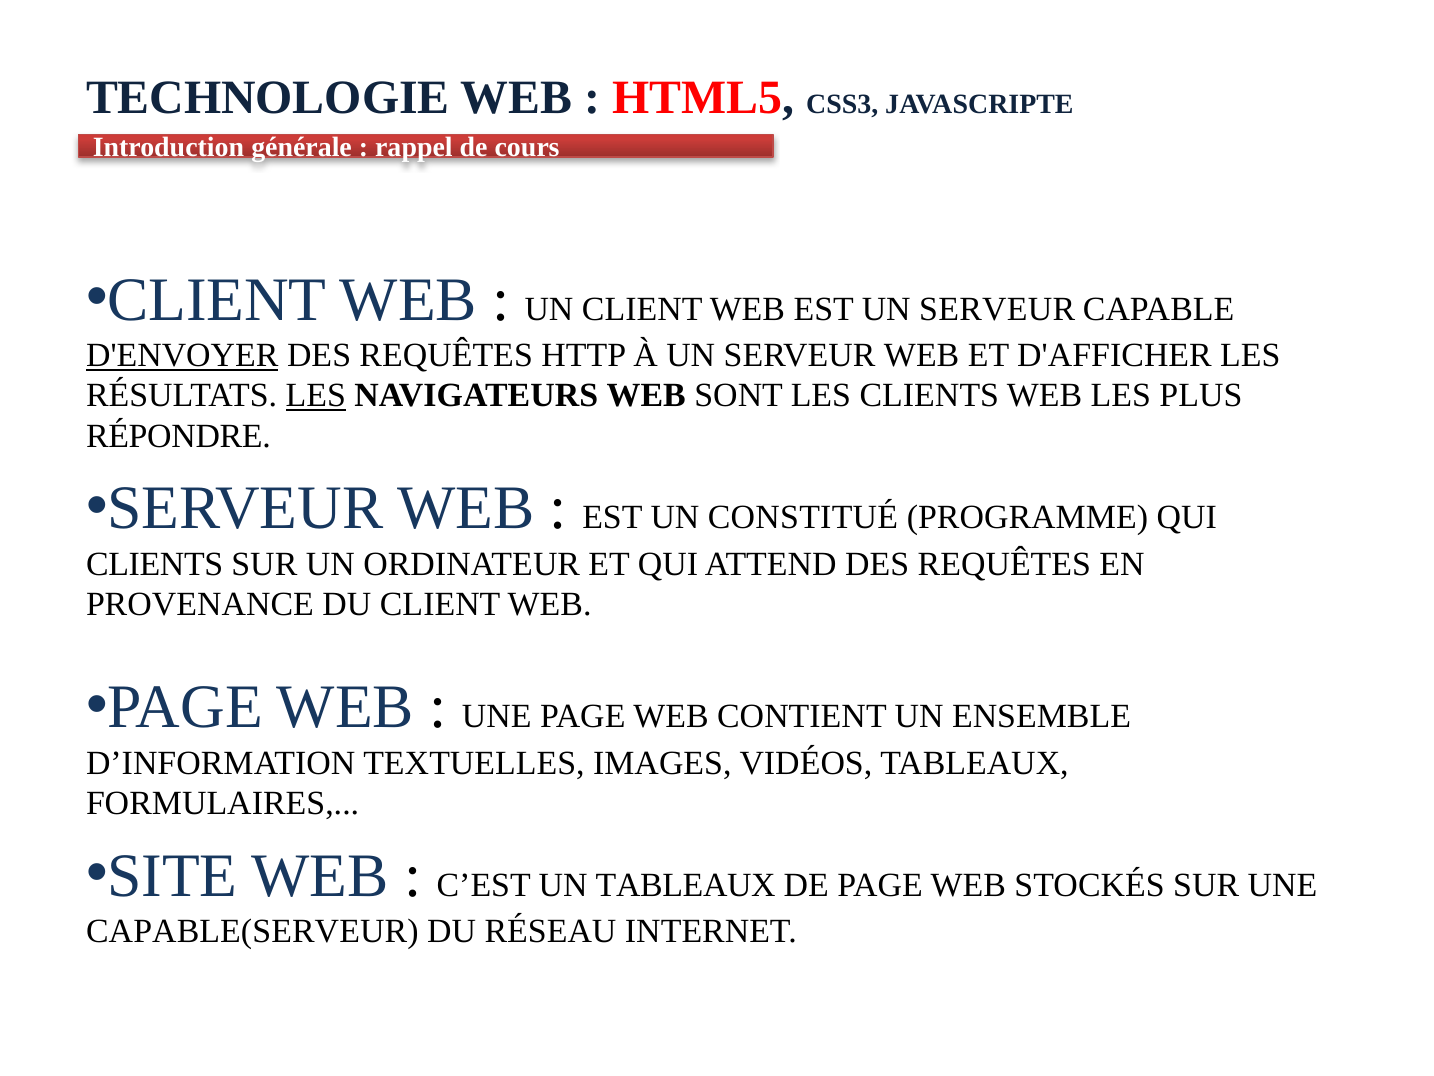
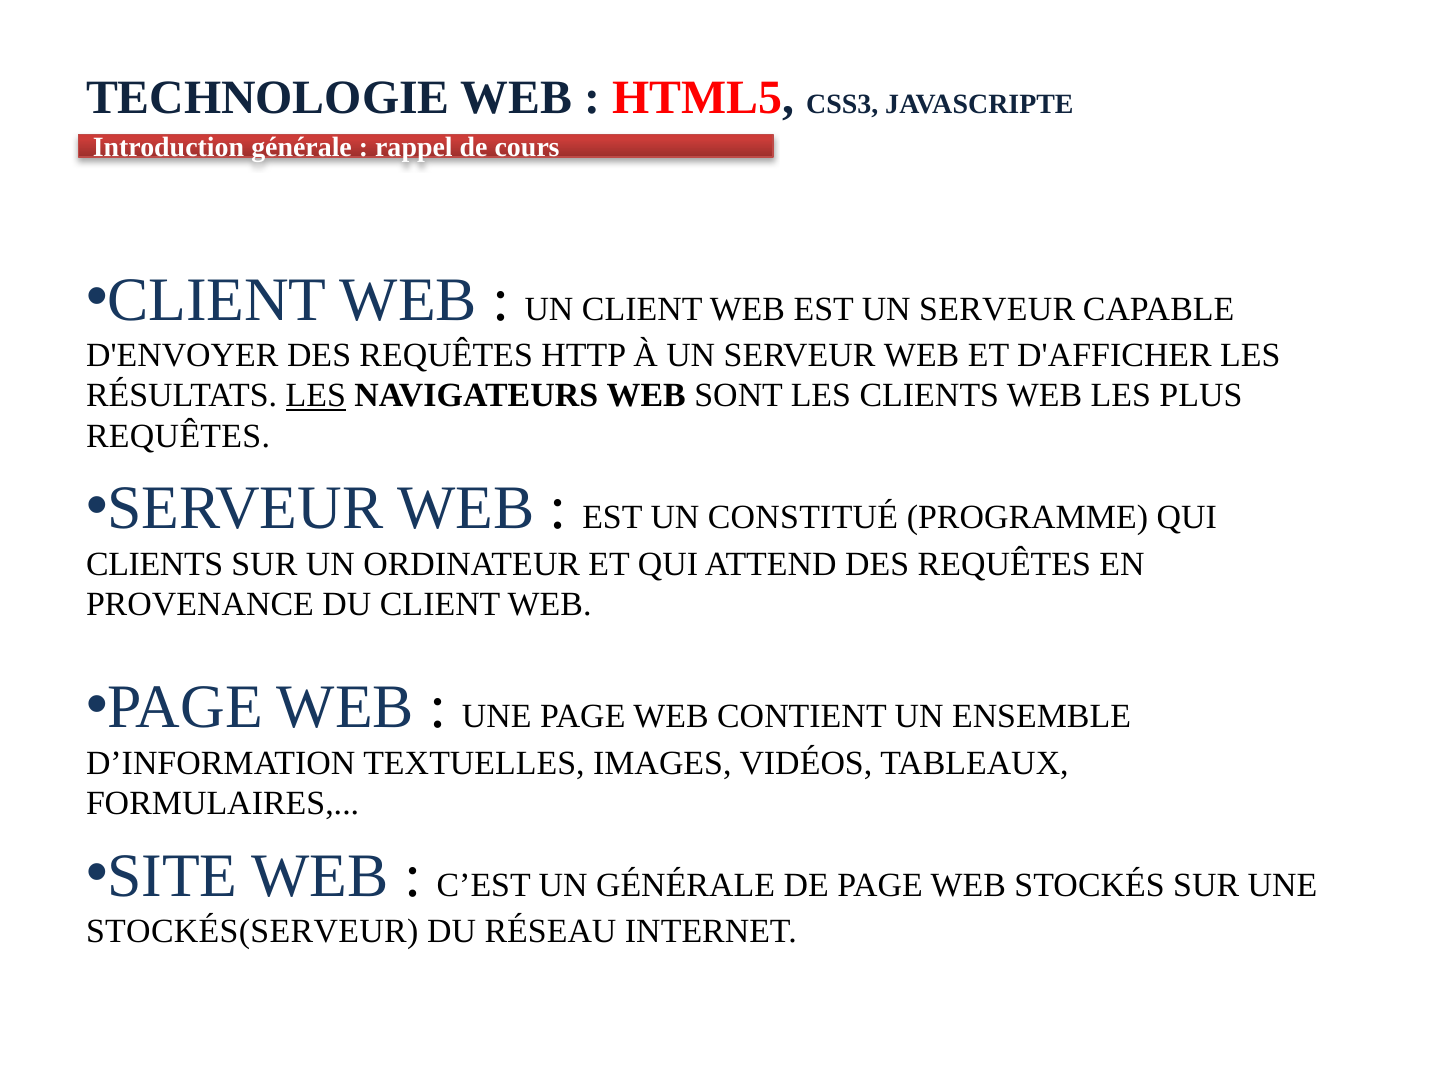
D'ENVOYER underline: present -> none (182, 355)
RÉPONDRE: RÉPONDRE -> REQUÊTES (178, 436)
UN TABLEAUX: TABLEAUX -> GÉNÉRALE (685, 885)
CAPABLE(SERVEUR: CAPABLE(SERVEUR -> STOCKÉS(SERVEUR (252, 931)
